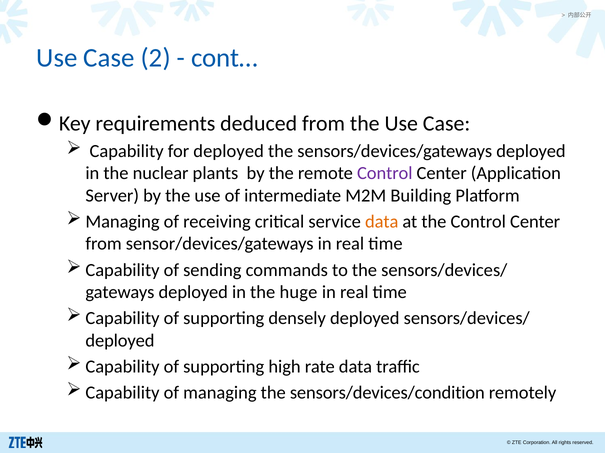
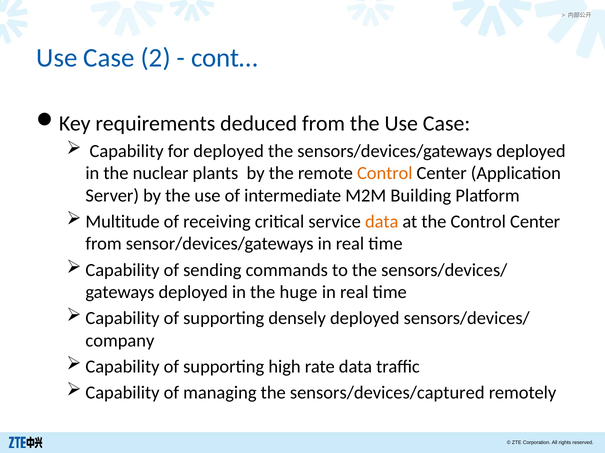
Control colour: purple -> orange (385, 174)
Managing: Managing -> Multitude (123, 222)
deployed: deployed -> company (120, 341)
sensors/devices/condition: sensors/devices/condition -> sensors/devices/captured (387, 393)
